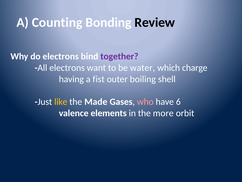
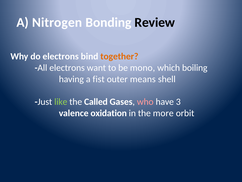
Counting: Counting -> Nitrogen (57, 22)
together colour: purple -> orange (119, 56)
water: water -> mono (142, 68)
charge: charge -> boiling (195, 68)
boiling: boiling -> means (143, 79)
like colour: yellow -> light green (61, 101)
Made: Made -> Called (96, 101)
6: 6 -> 3 (178, 101)
elements: elements -> oxidation (109, 113)
